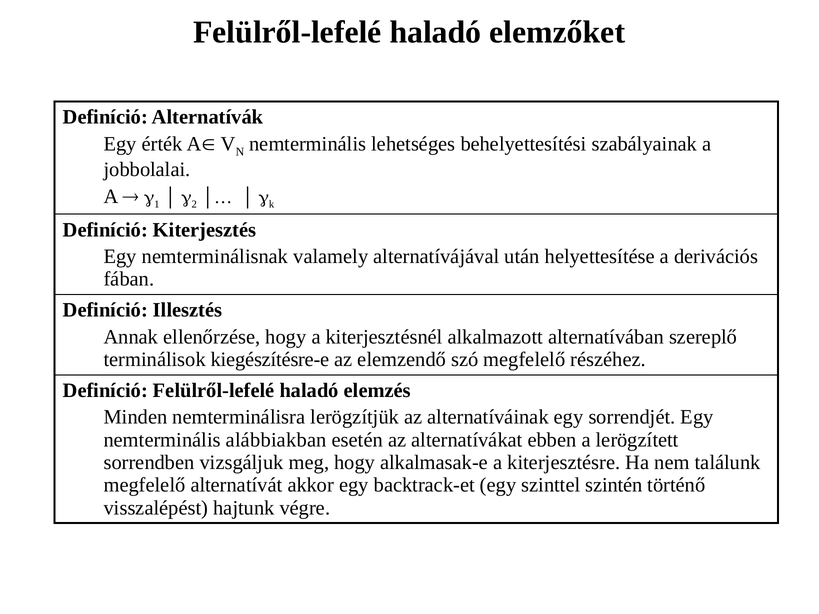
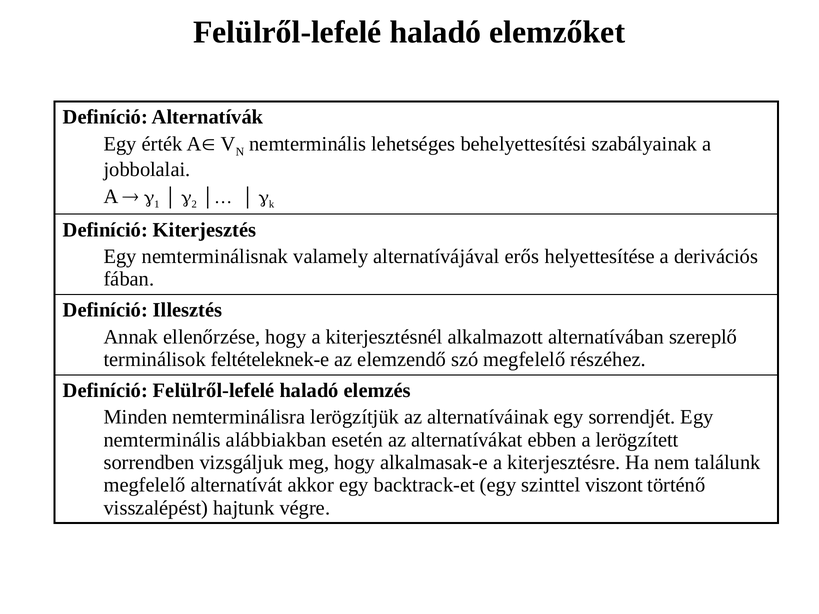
után: után -> erős (522, 257)
kiegészítésre-e: kiegészítésre-e -> feltételeknek-e (270, 360)
szintén: szintén -> viszont (614, 485)
